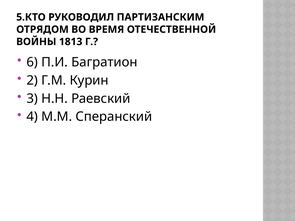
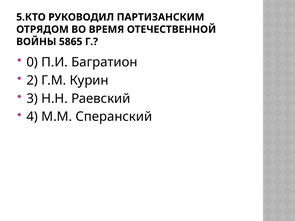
1813: 1813 -> 5865 (71, 42)
6: 6 -> 0 (32, 62)
